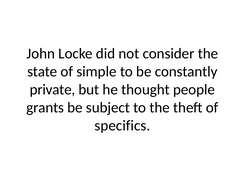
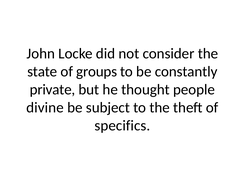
simple: simple -> groups (97, 71)
grants: grants -> divine (45, 107)
